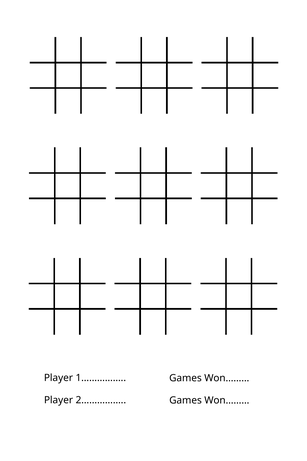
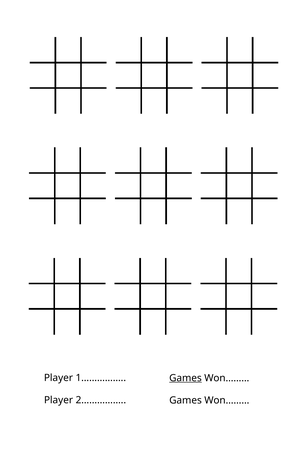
Games underline: none -> present (185, 378)
